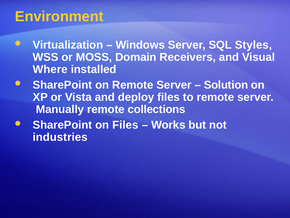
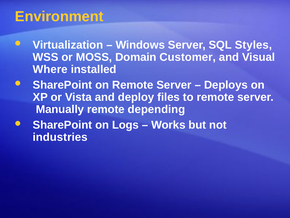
Receivers: Receivers -> Customer (188, 57)
Solution: Solution -> Deploys (226, 85)
collections: collections -> depending (156, 109)
on Files: Files -> Logs (125, 125)
